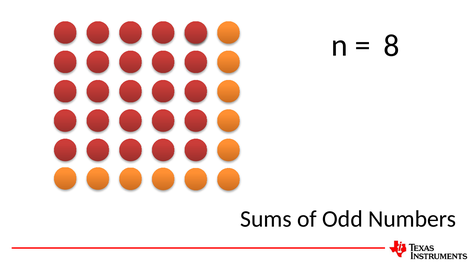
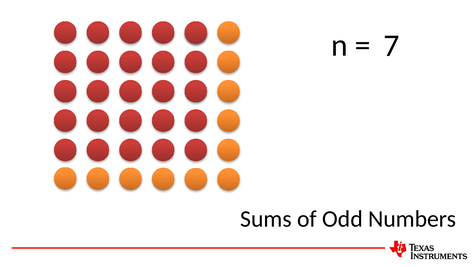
8: 8 -> 7 (391, 46)
